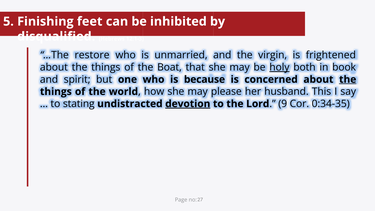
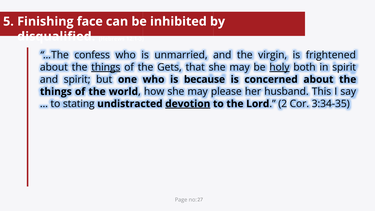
feet: feet -> face (90, 22)
restore: restore -> confess (92, 55)
things underline: none -> present (106, 67)
Boat: Boat -> Gets (169, 67)
in book: book -> spirit (344, 67)
the underline: present -> none (348, 80)
Lord 9: 9 -> 2 (283, 104)
0:34-35: 0:34-35 -> 3:34-35 (331, 104)
